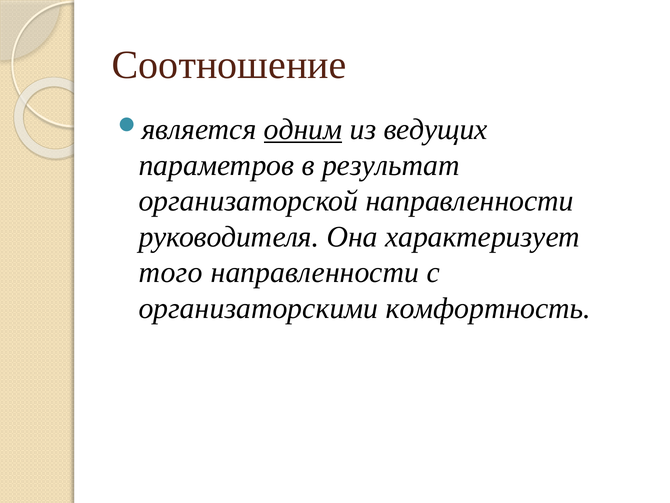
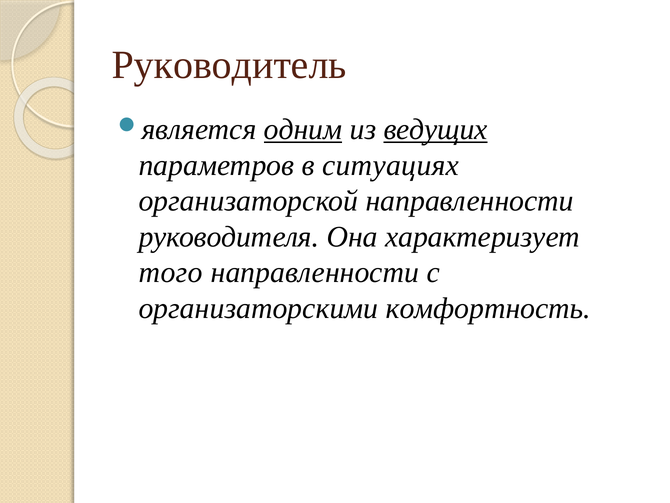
Соотношение: Соотношение -> Руководитель (229, 65)
ведущих underline: none -> present (436, 129)
результат: результат -> ситуациях (391, 165)
